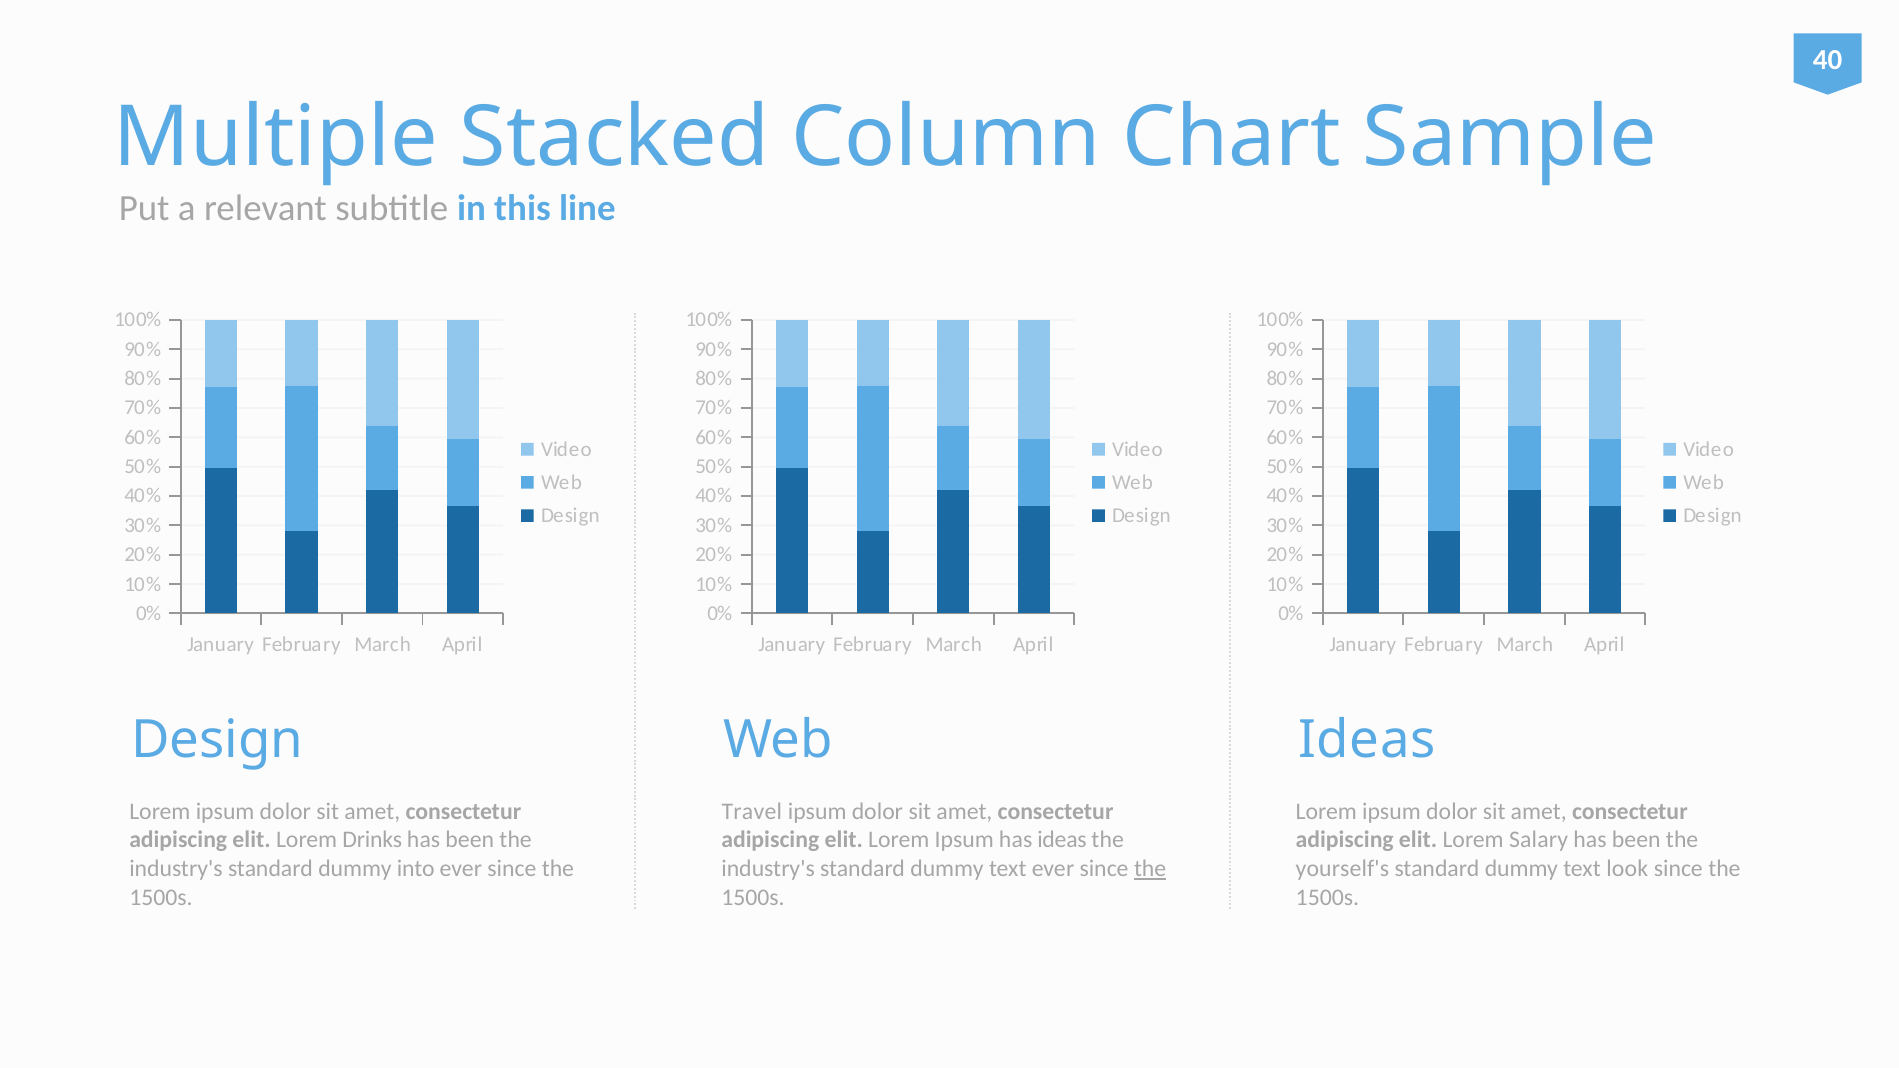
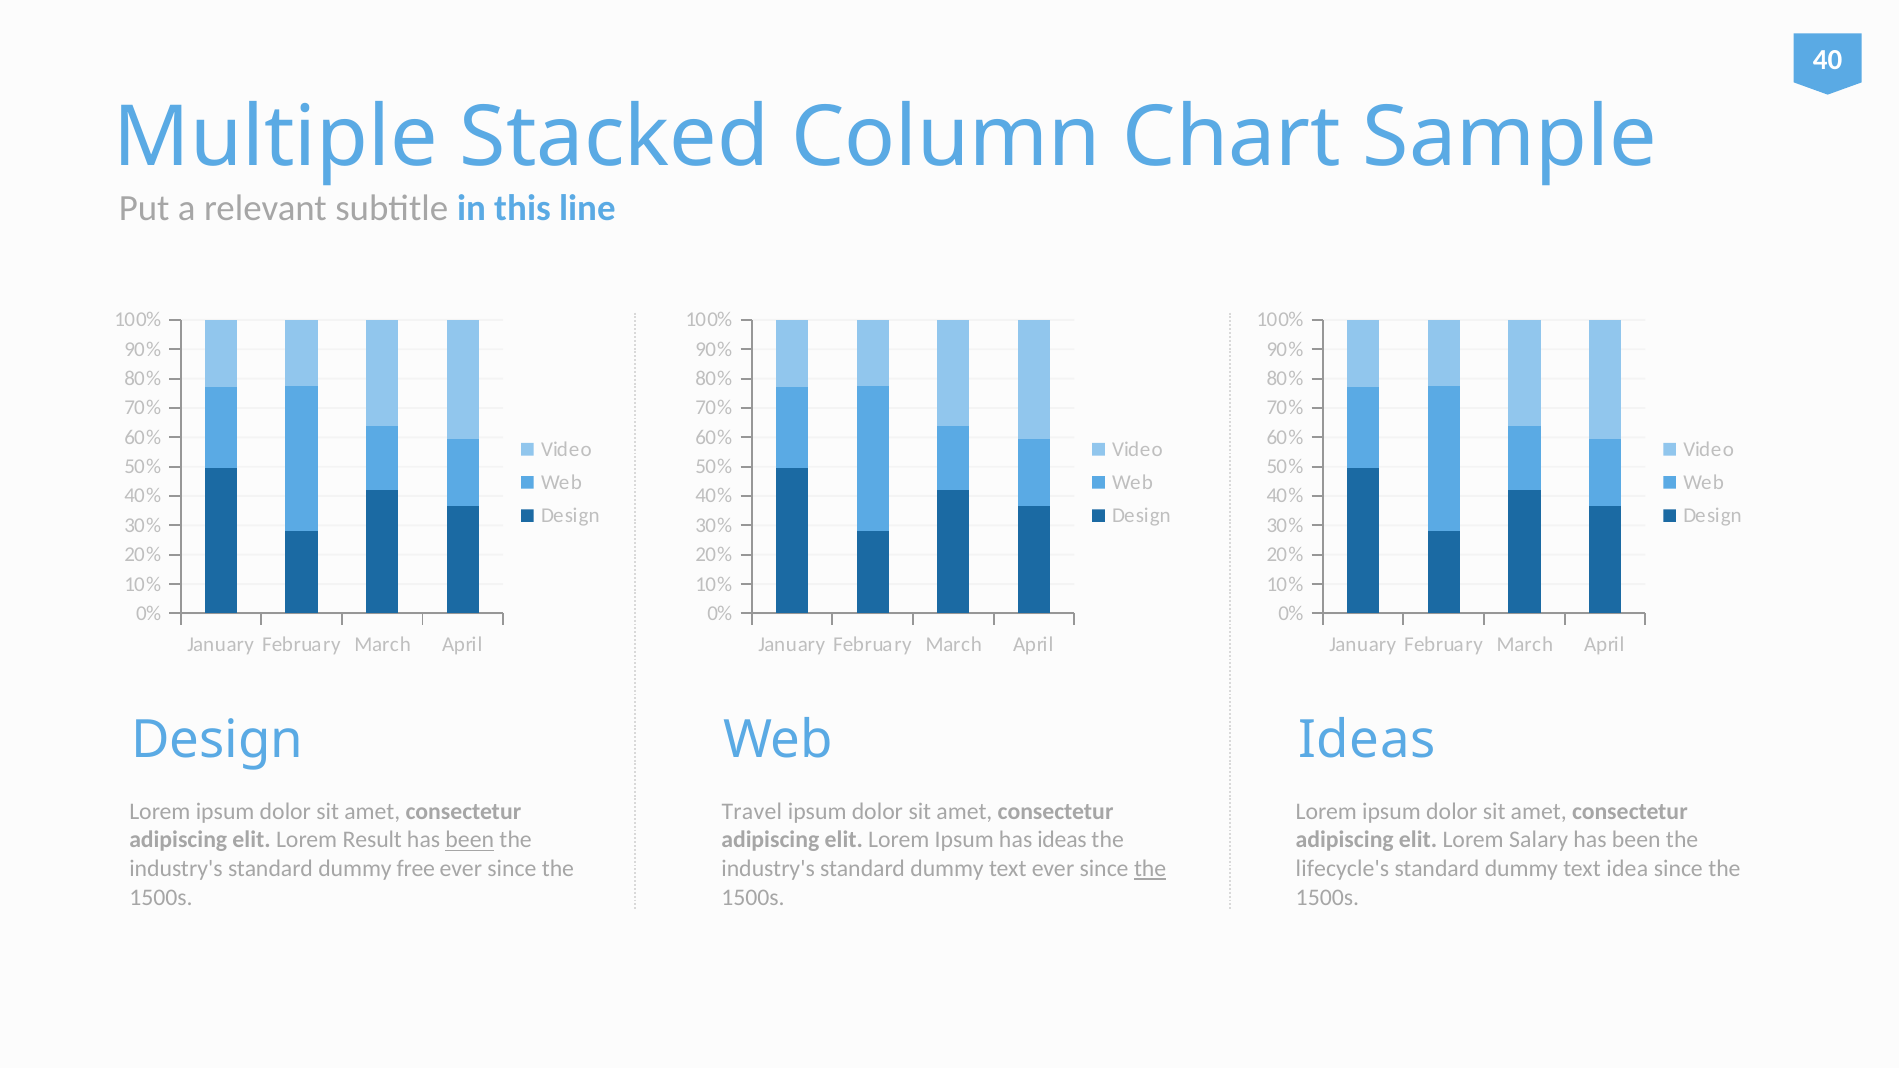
Drinks: Drinks -> Result (372, 840)
been underline: none -> present (470, 840)
into: into -> free (416, 869)
yourself's: yourself's -> lifecycle's (1342, 869)
look: look -> idea (1627, 869)
